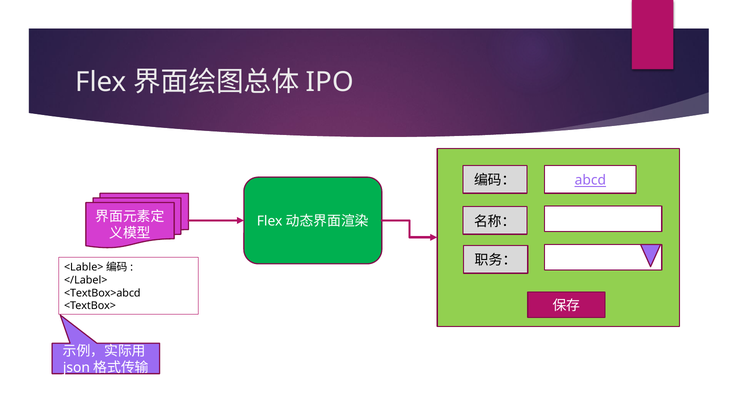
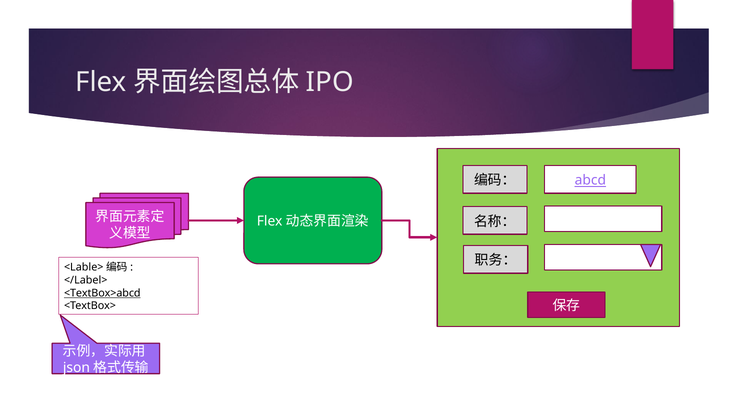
<TextBox>abcd underline: none -> present (102, 293)
